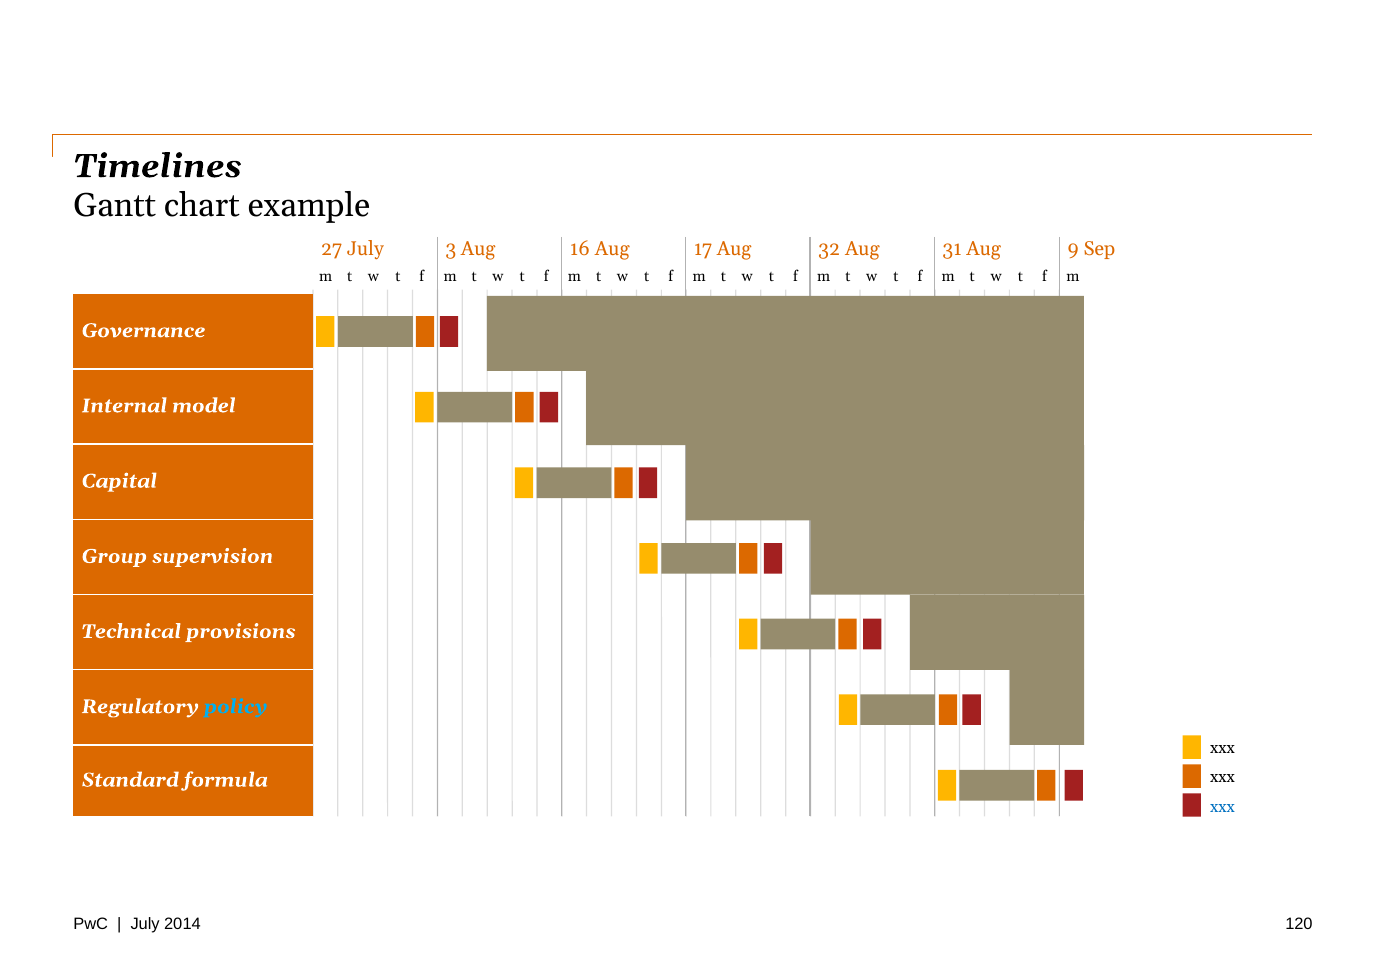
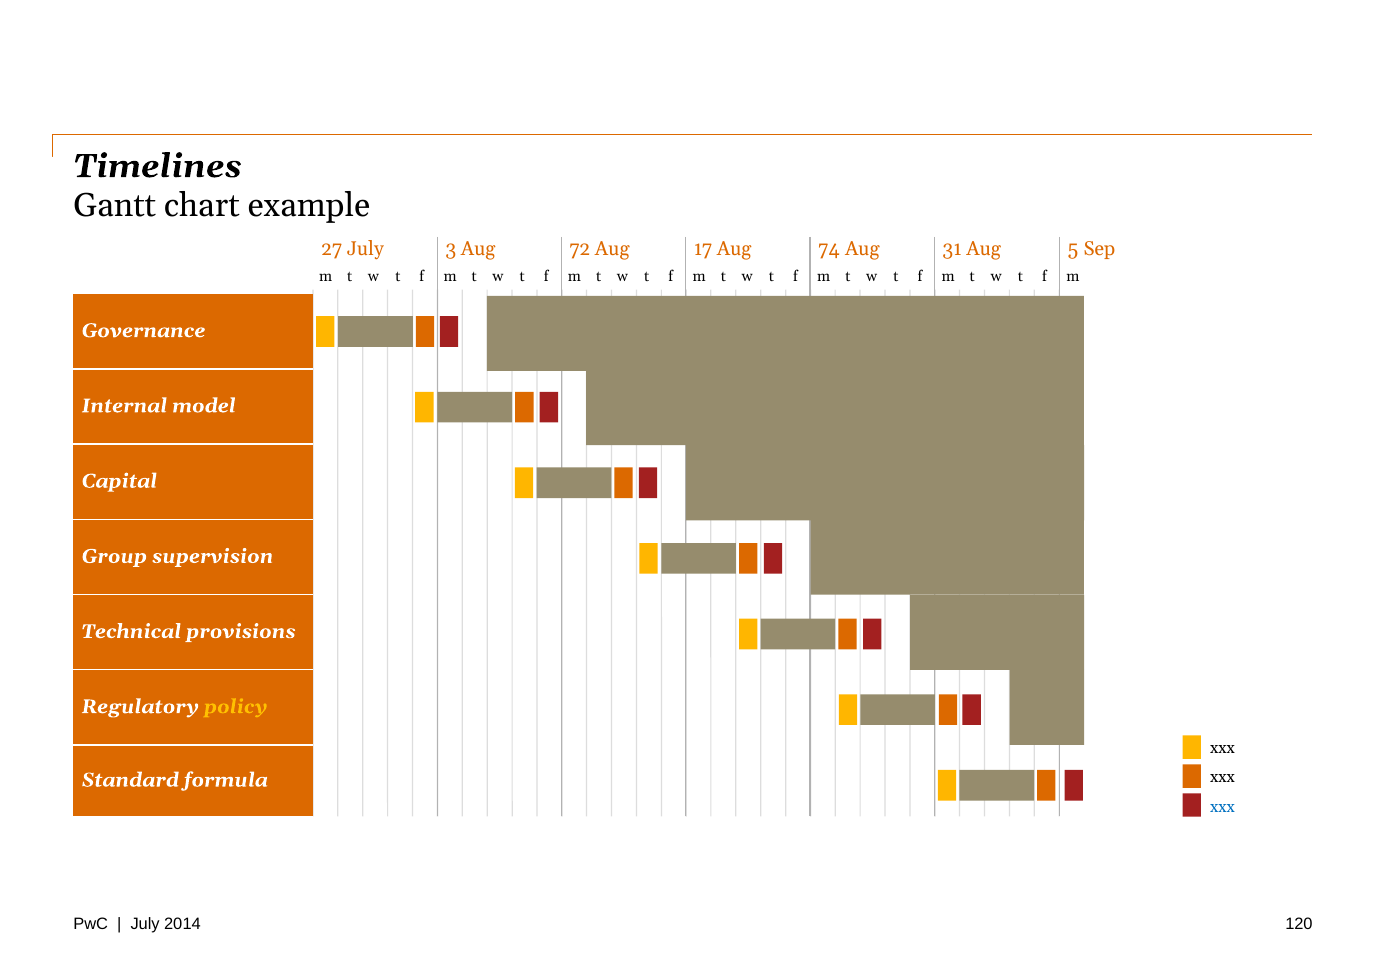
16: 16 -> 72 (580, 249)
32: 32 -> 74 (829, 249)
9: 9 -> 5 (1073, 249)
policy colour: light blue -> yellow (236, 707)
